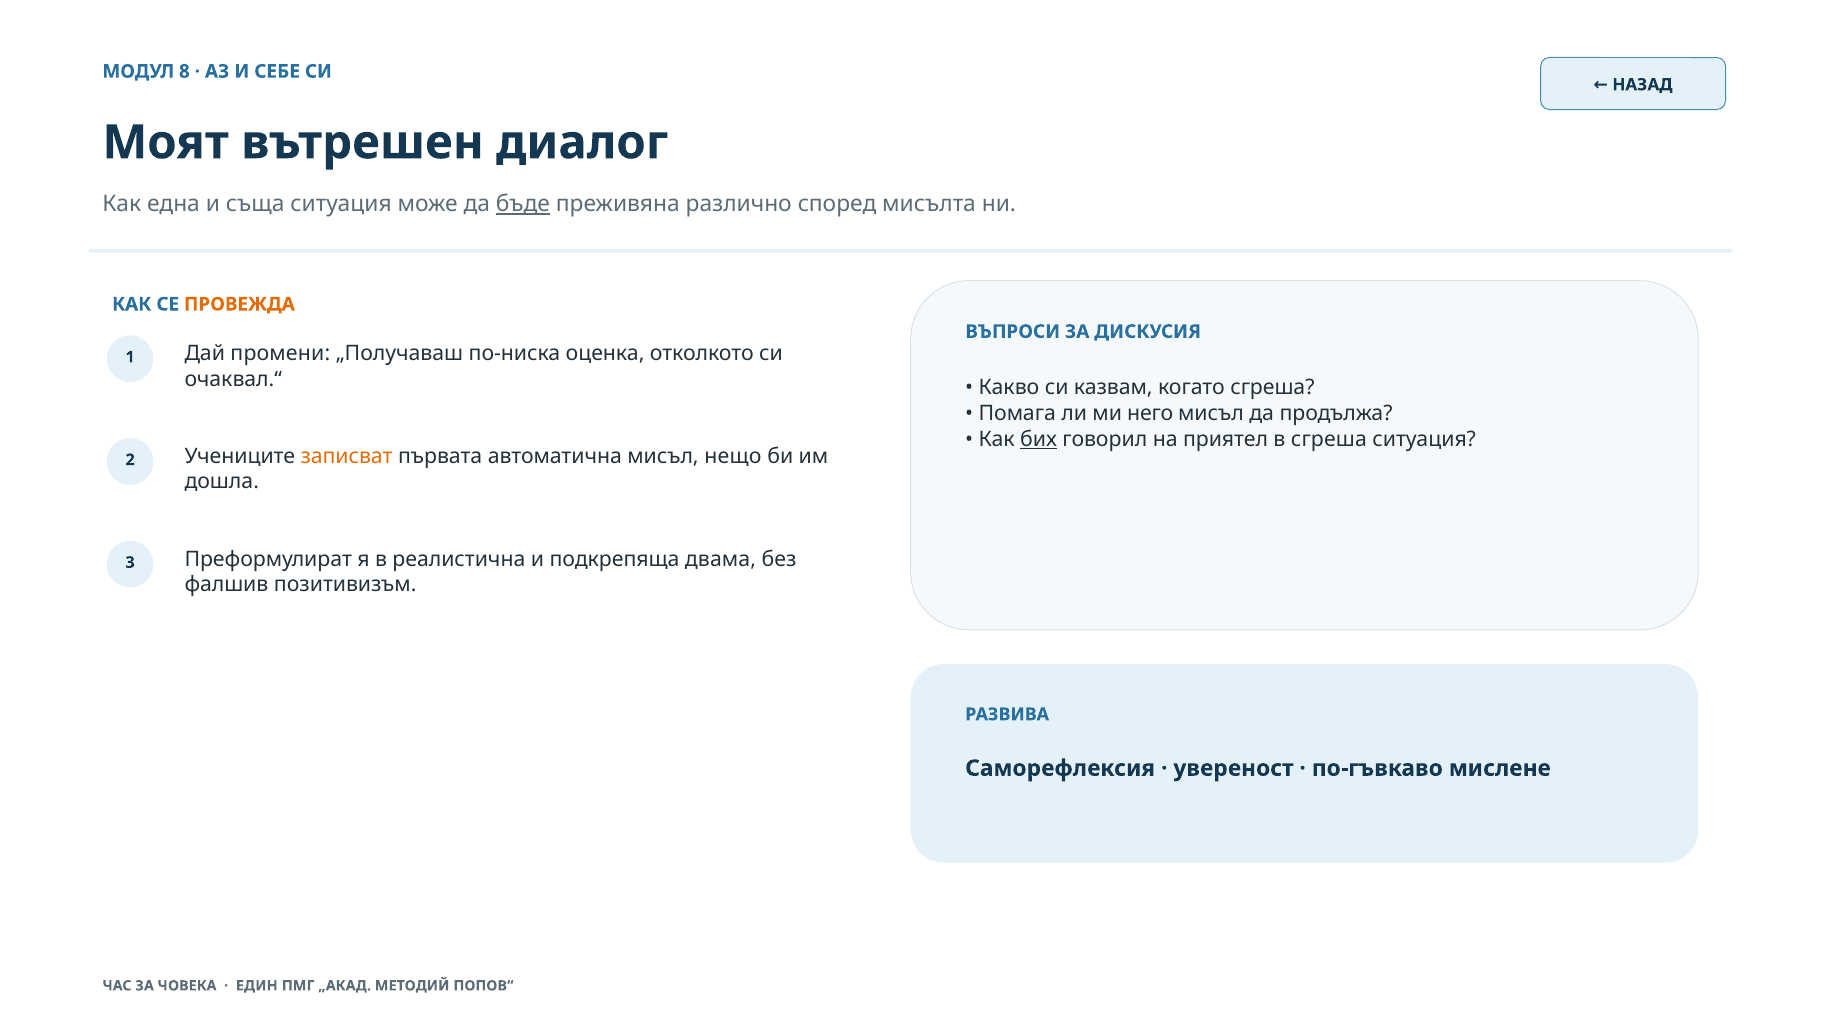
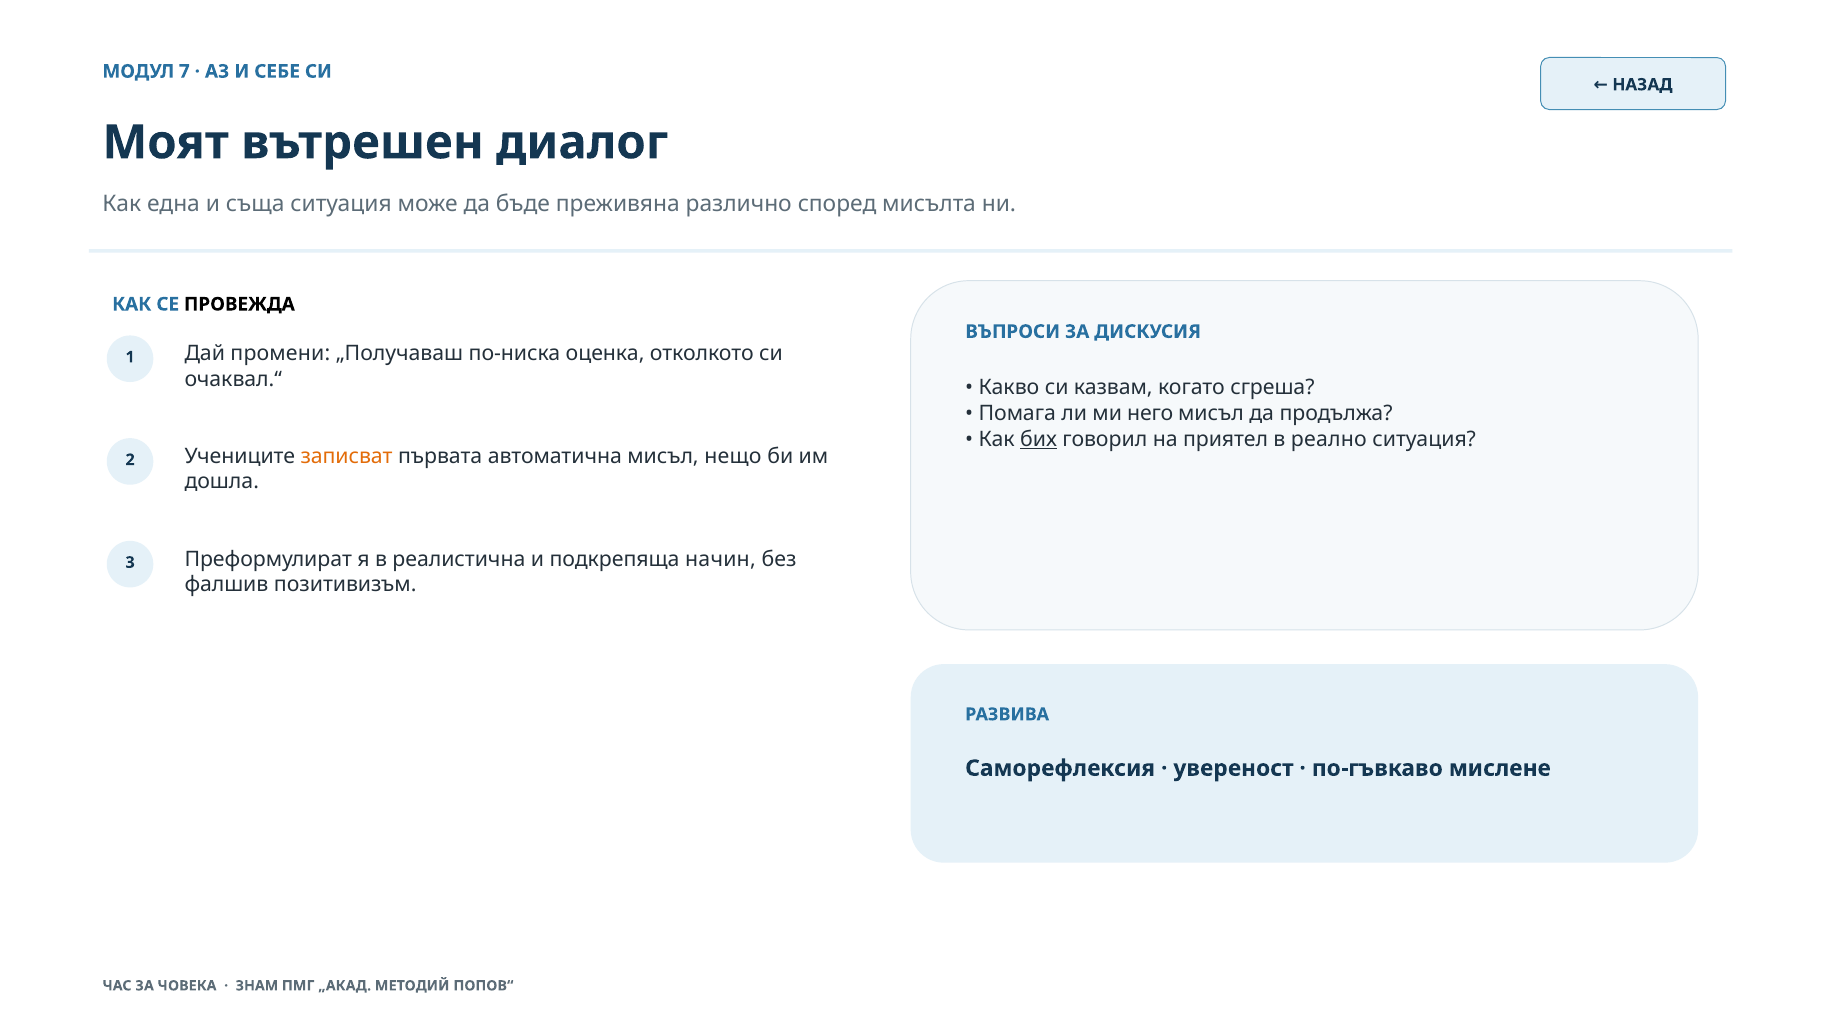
8: 8 -> 7 (184, 71)
бъде underline: present -> none (523, 204)
ПРОВЕЖДА colour: orange -> black (239, 304)
в сгреша: сгреша -> реално (1329, 439)
двама: двама -> начин (720, 559)
ЕДИН: ЕДИН -> ЗНАМ (257, 986)
